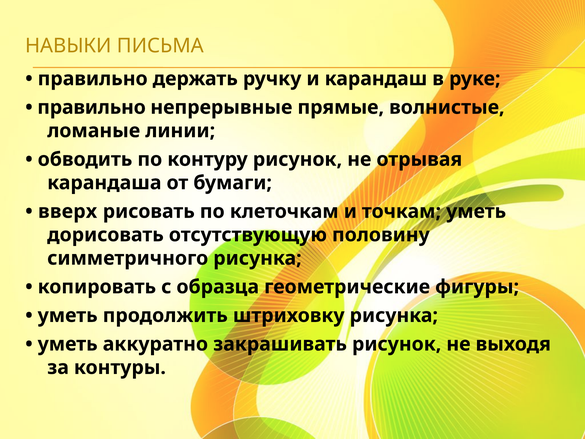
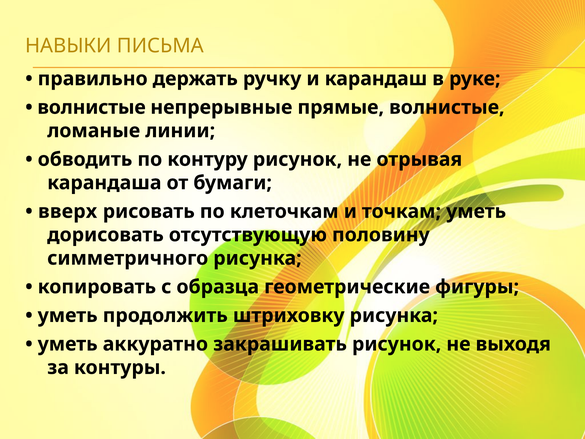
правильно: правильно -> волнистые (92, 107)
